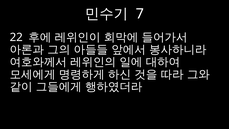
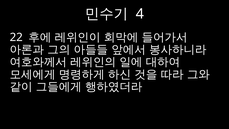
7: 7 -> 4 (140, 14)
